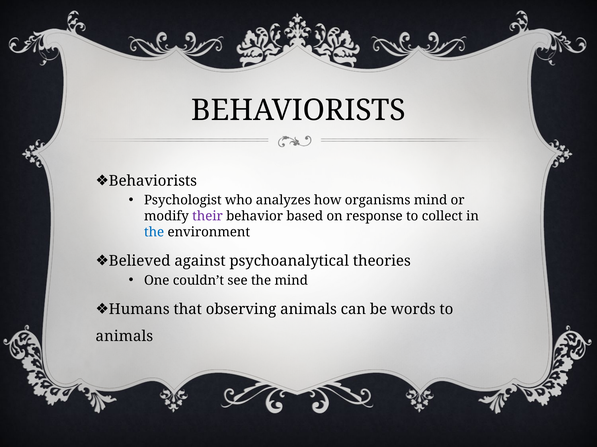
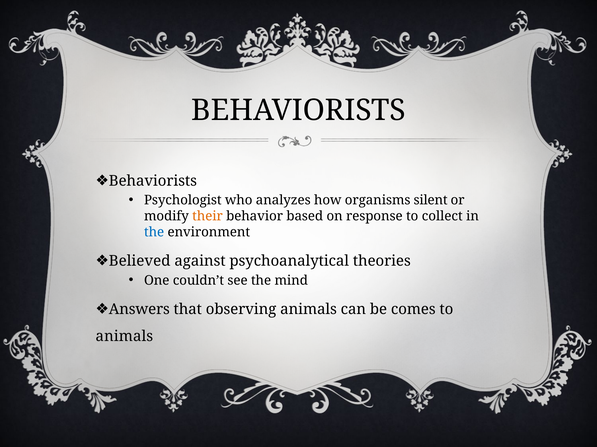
organisms mind: mind -> silent (431, 201)
their colour: purple -> orange (208, 216)
Humans: Humans -> Answers (139, 310)
words: words -> comes (413, 310)
